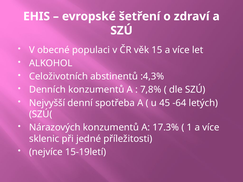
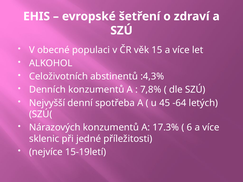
1: 1 -> 6 (189, 128)
